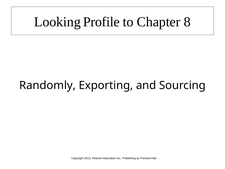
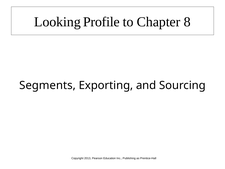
Randomly: Randomly -> Segments (47, 85)
